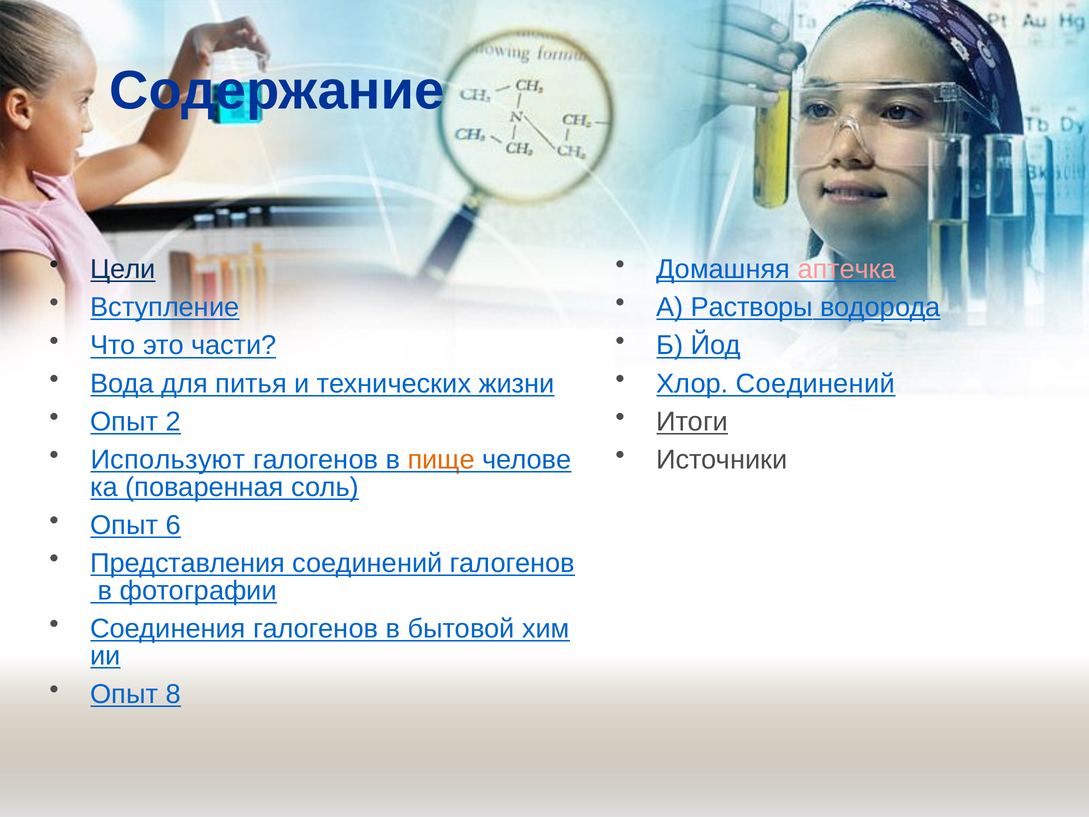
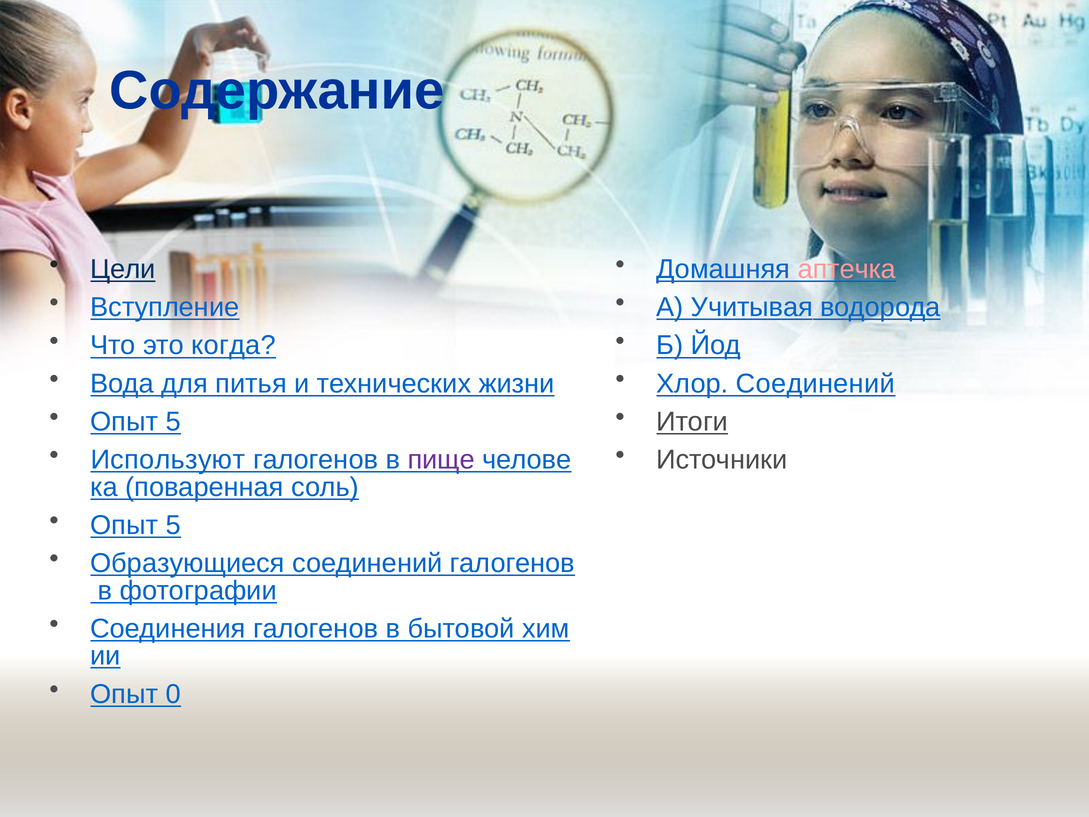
Растворы: Растворы -> Учитывая (752, 307)
части: части -> когда (234, 345)
2: 2 -> 5 (173, 422)
пище colour: orange -> purple (441, 460)
6: 6 -> 5 (173, 525)
Представления: Представления -> Образующиеся (187, 563)
8: 8 -> 0 (173, 694)
